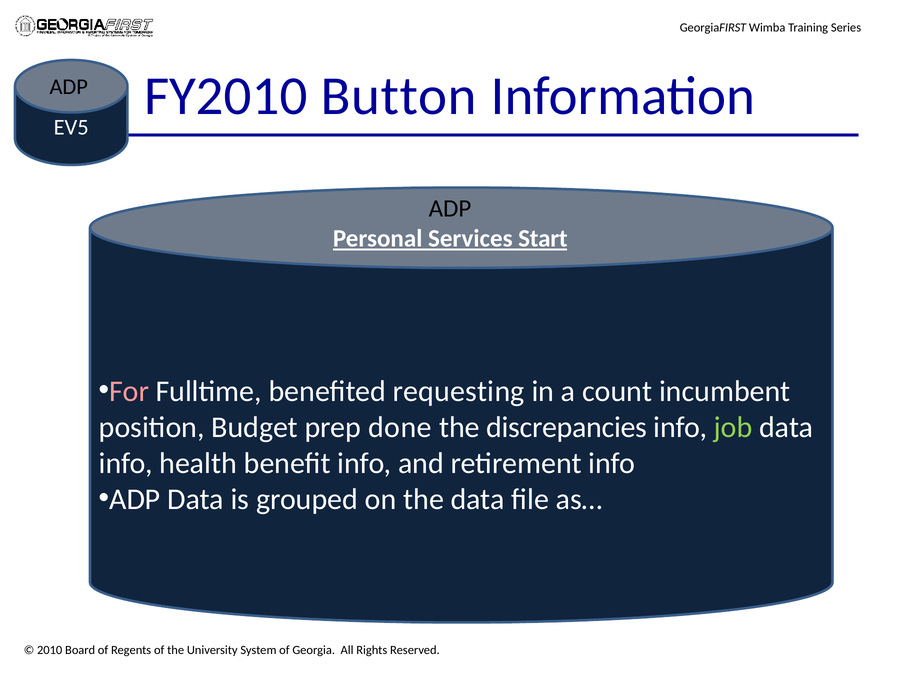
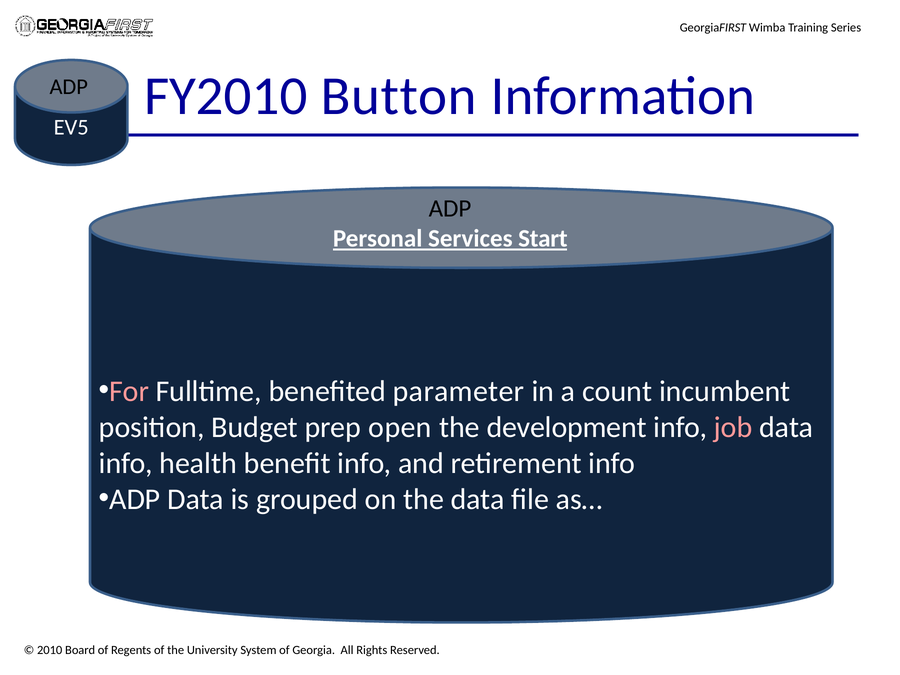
requesting: requesting -> parameter (459, 391)
done: done -> open (400, 427)
discrepancies: discrepancies -> development (567, 427)
job colour: light green -> pink (733, 427)
